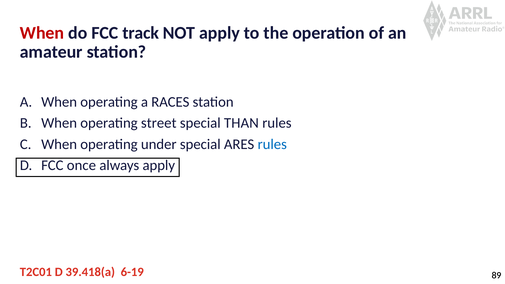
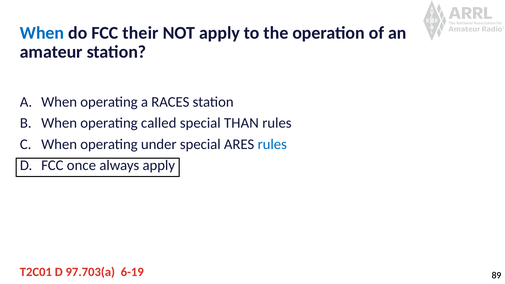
When colour: red -> blue (42, 33)
track: track -> their (141, 33)
street: street -> called (159, 123)
39.418(a: 39.418(a -> 97.703(a (90, 272)
